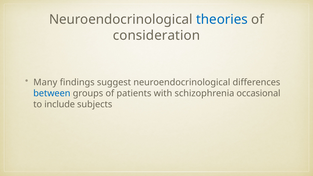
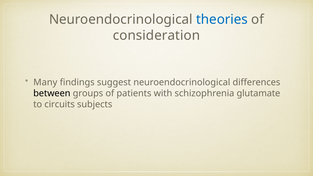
between colour: blue -> black (52, 93)
occasional: occasional -> glutamate (258, 93)
include: include -> circuits (60, 104)
